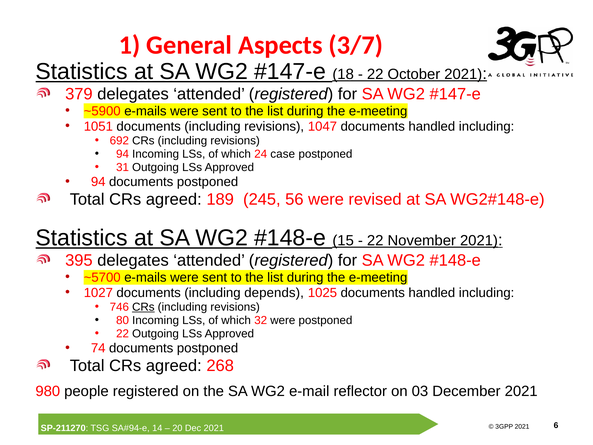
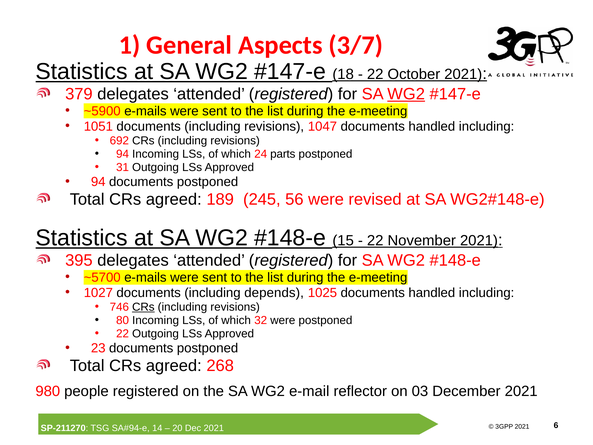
WG2 underline: none -> present (406, 94)
case: case -> parts (283, 154)
74: 74 -> 23 (98, 348)
